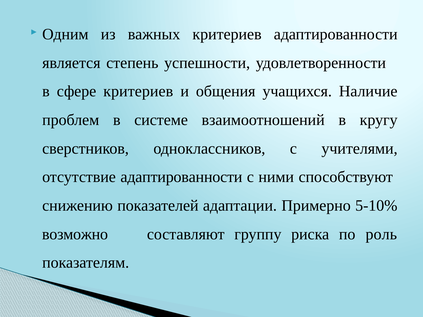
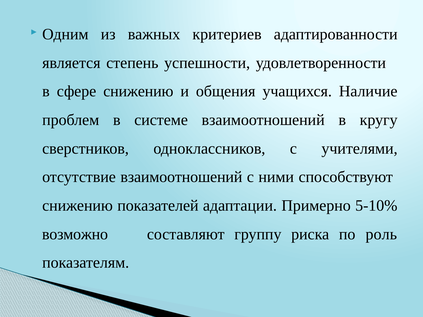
сфере критериев: критериев -> снижению (138, 91)
отсутствие адаптированности: адаптированности -> взаимоотношений (181, 177)
